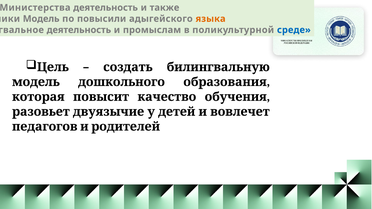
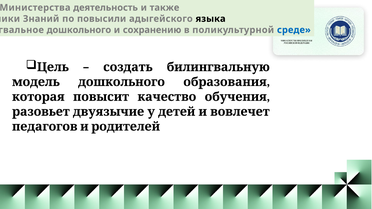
Модель: Модель -> Знаний (41, 19)
языка colour: orange -> black (211, 19)
деятельность: деятельность -> дошкольного (79, 30)
промыслам: промыслам -> сохранению (152, 30)
